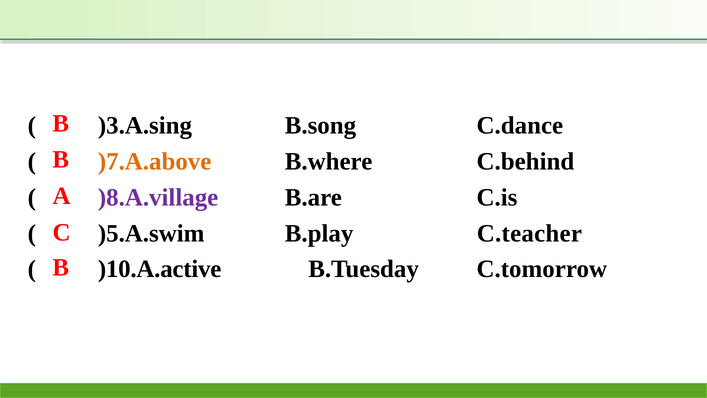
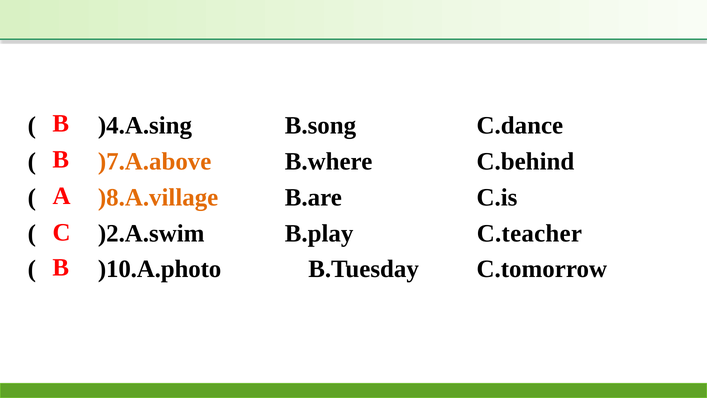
)3.A.sing: )3.A.sing -> )4.A.sing (145, 125)
)8.A.village colour: purple -> orange (158, 197)
)5.A.swim: )5.A.swim -> )2.A.swim (151, 233)
)10.A.active: )10.A.active -> )10.A.photo (160, 269)
